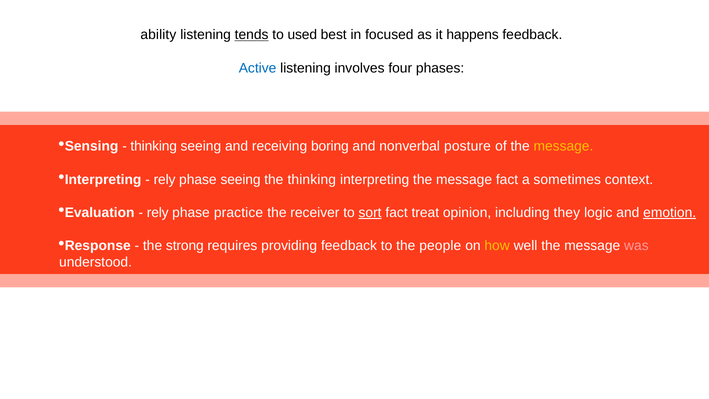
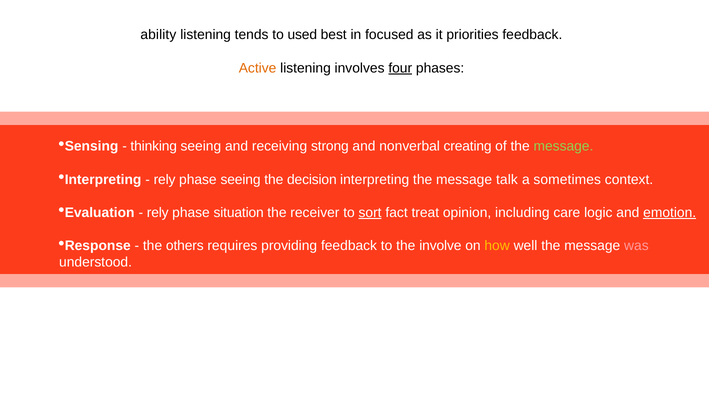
tends underline: present -> none (252, 35)
happens: happens -> priorities (473, 35)
Active colour: blue -> orange (258, 68)
four underline: none -> present (400, 68)
boring: boring -> strong (330, 146)
posture: posture -> creating (468, 146)
message colour: yellow -> light green (563, 146)
the thinking: thinking -> decision (312, 179)
message fact: fact -> talk (507, 179)
practice: practice -> situation (239, 213)
they: they -> care (567, 213)
strong: strong -> others (185, 246)
people: people -> involve (440, 246)
